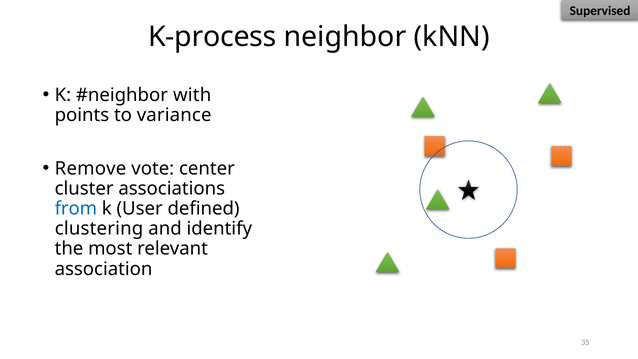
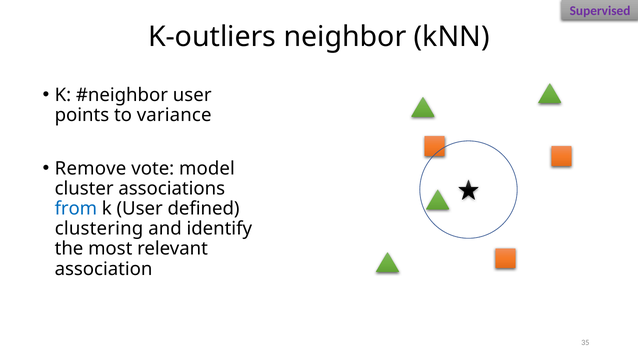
Supervised colour: black -> purple (600, 11)
K-process: K-process -> K-outliers (212, 37)
with: with -> user (192, 95)
center: center -> model (207, 168)
